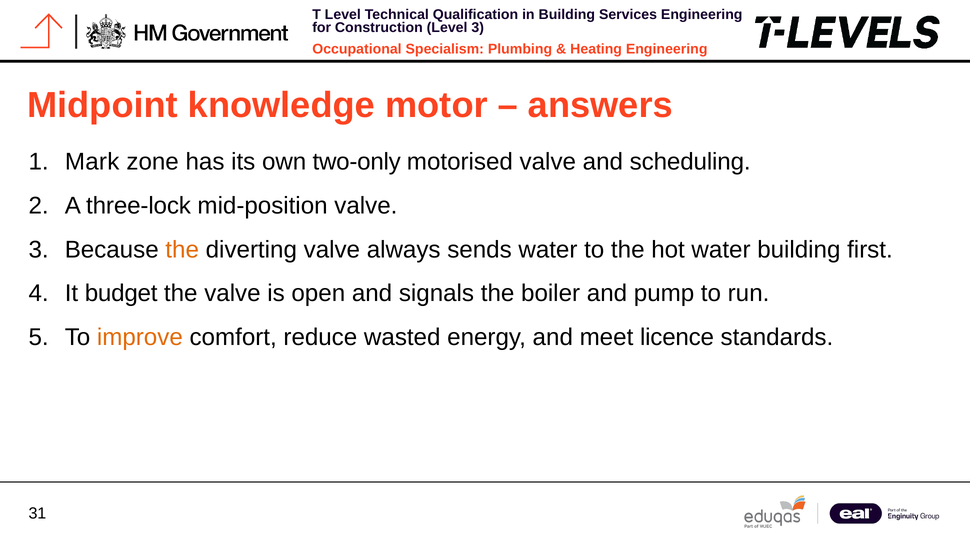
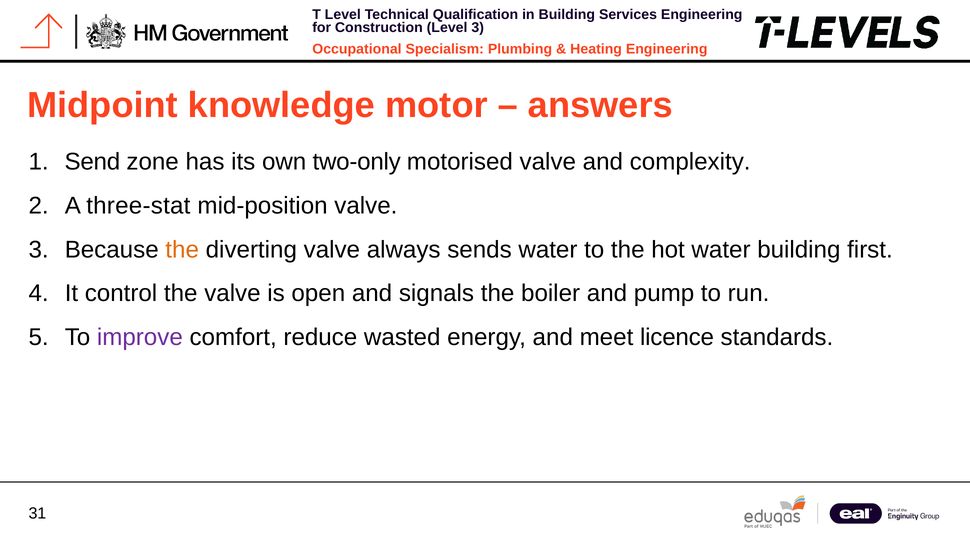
Mark: Mark -> Send (92, 162)
scheduling: scheduling -> complexity (690, 162)
three-lock: three-lock -> three-stat (138, 206)
budget: budget -> control (121, 294)
improve colour: orange -> purple (140, 337)
